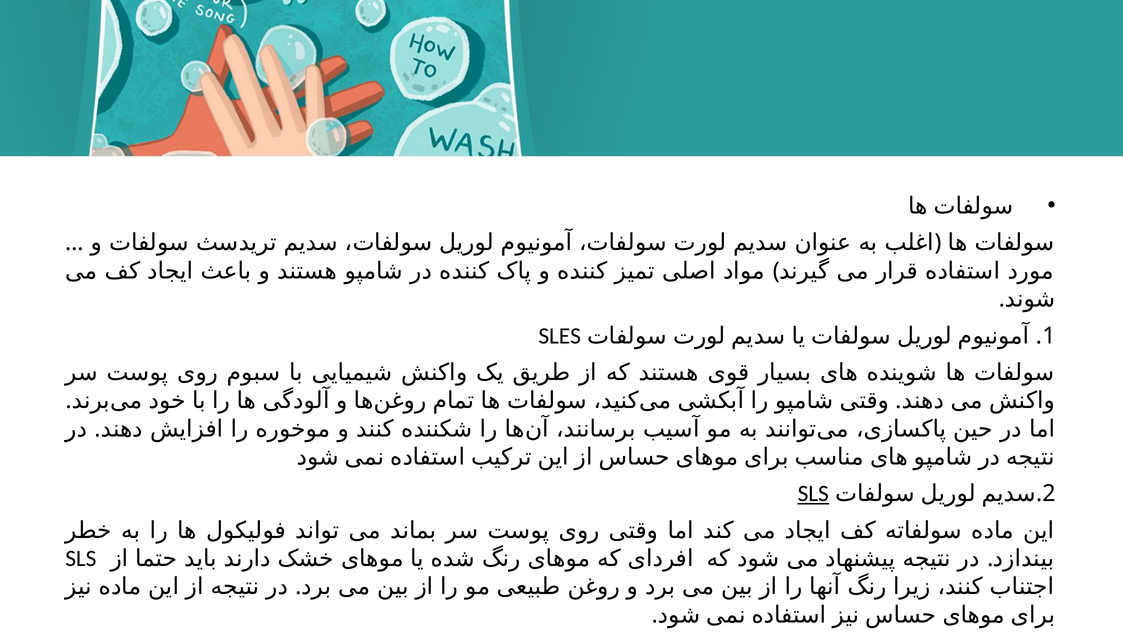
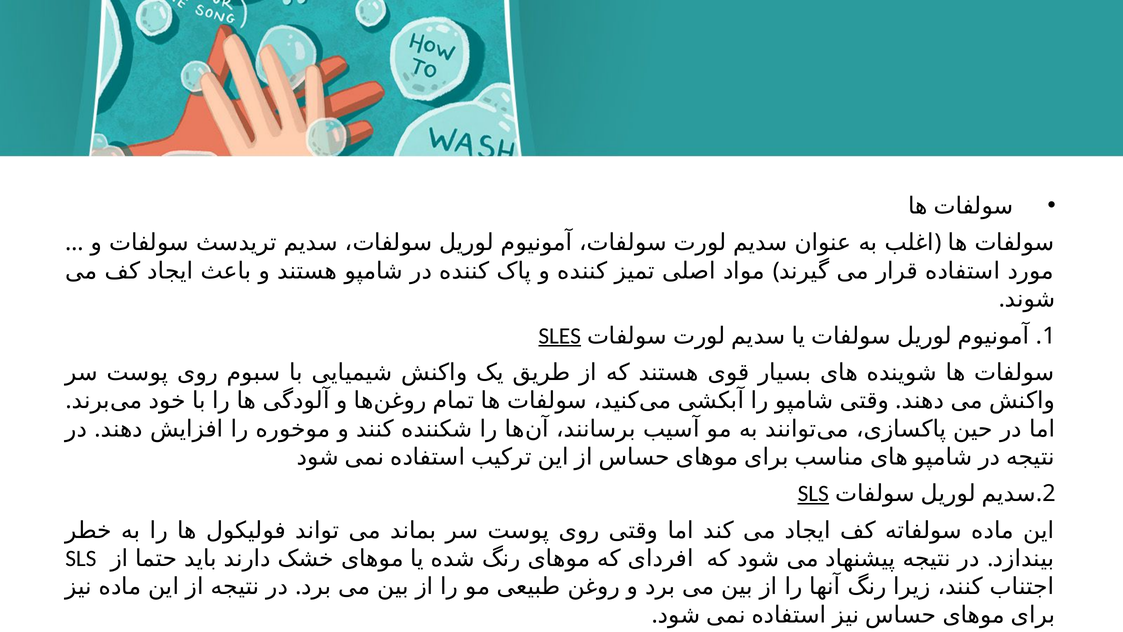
SLES underline: none -> present (560, 336)
